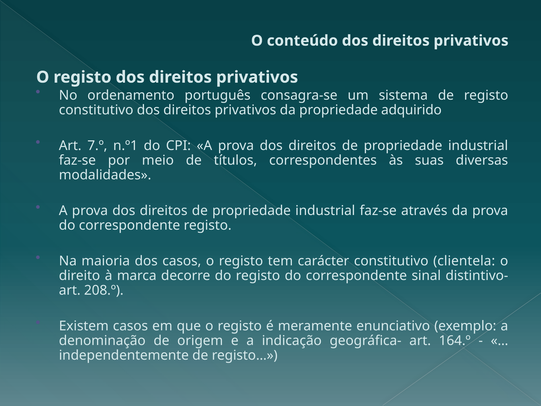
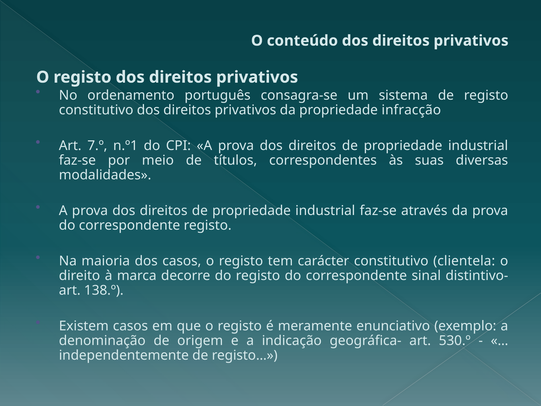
adquirido: adquirido -> infracção (411, 110)
208.º: 208.º -> 138.º (104, 290)
164.º: 164.º -> 530.º (455, 340)
